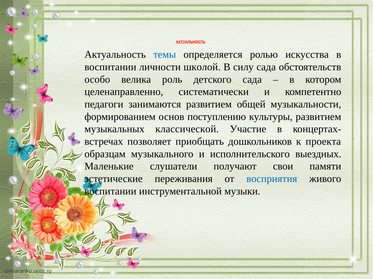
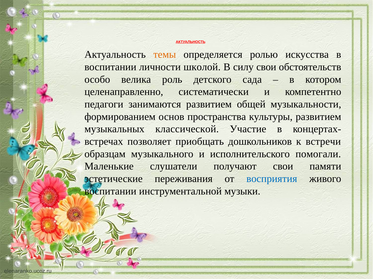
темы colour: blue -> orange (165, 55)
силу сада: сада -> свои (266, 67)
поступлению: поступлению -> пространства (217, 117)
проекта: проекта -> встречи (323, 142)
выездных: выездных -> помогали (318, 154)
